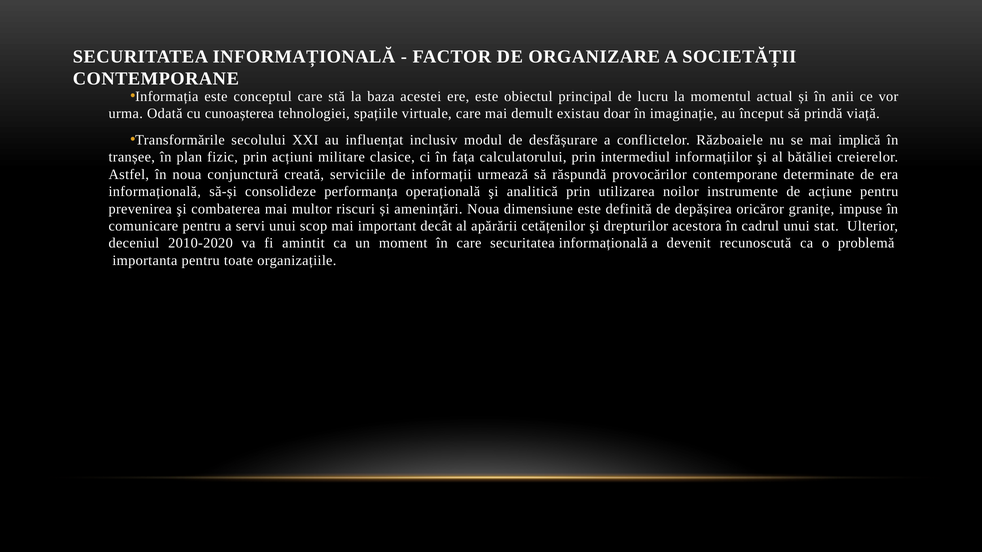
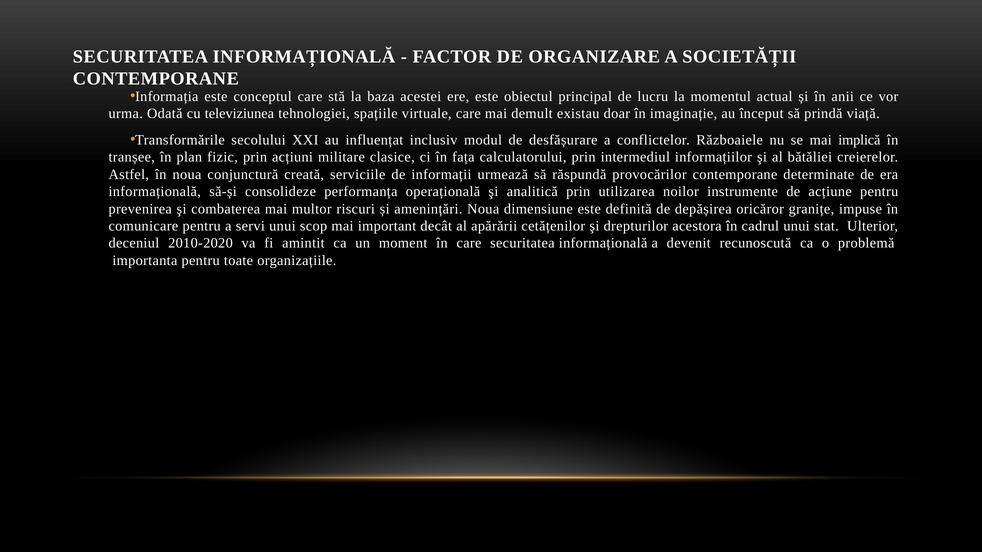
cunoașterea: cunoașterea -> televiziunea (239, 114)
